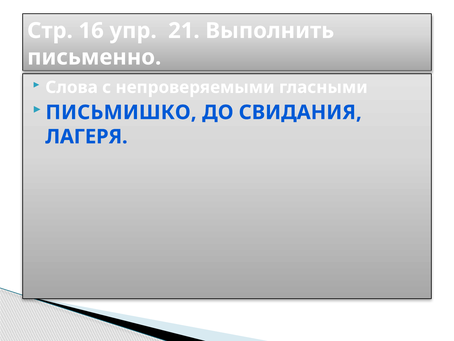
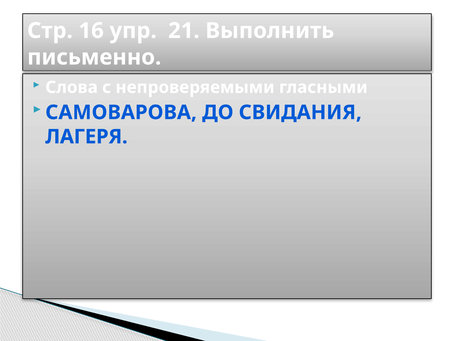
ПИСЬМИШКО: ПИСЬМИШКО -> САМОВАРОВА (121, 112)
